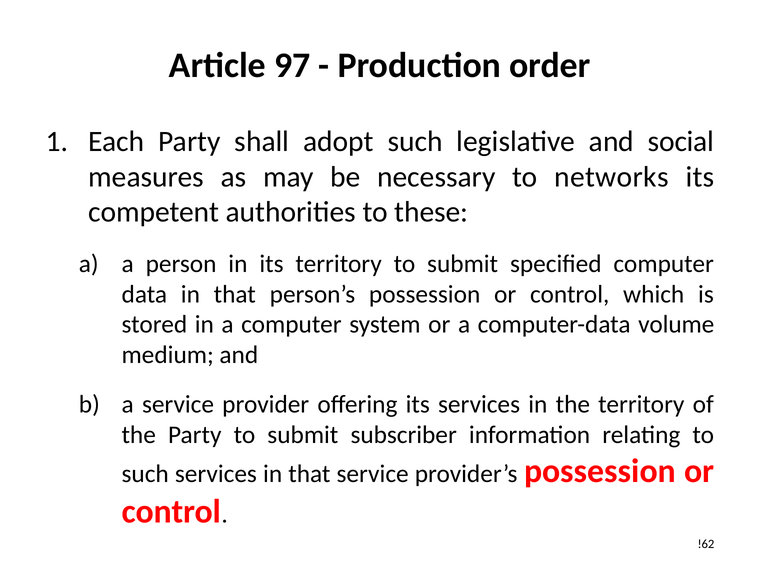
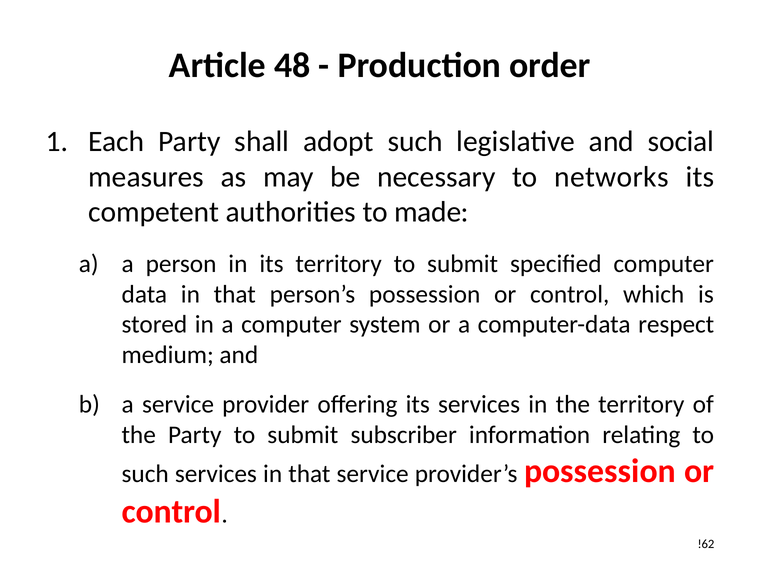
97: 97 -> 48 (292, 65)
these: these -> made (431, 212)
volume: volume -> respect (676, 325)
